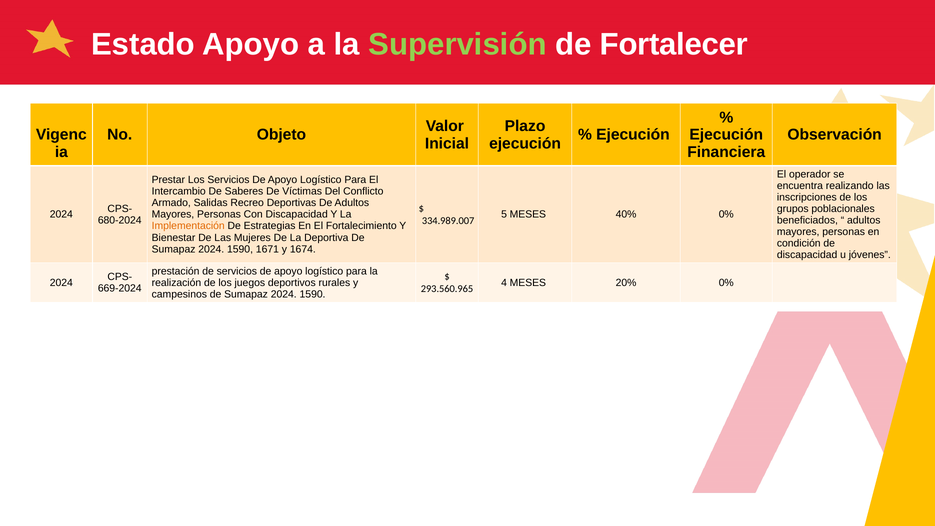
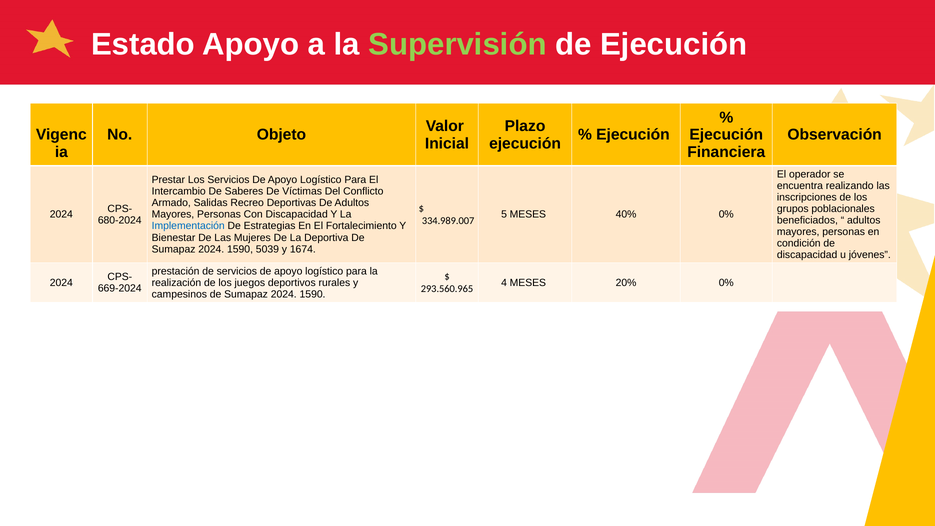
de Fortalecer: Fortalecer -> Ejecución (674, 45)
Implementación colour: orange -> blue (188, 226)
1671: 1671 -> 5039 (267, 249)
